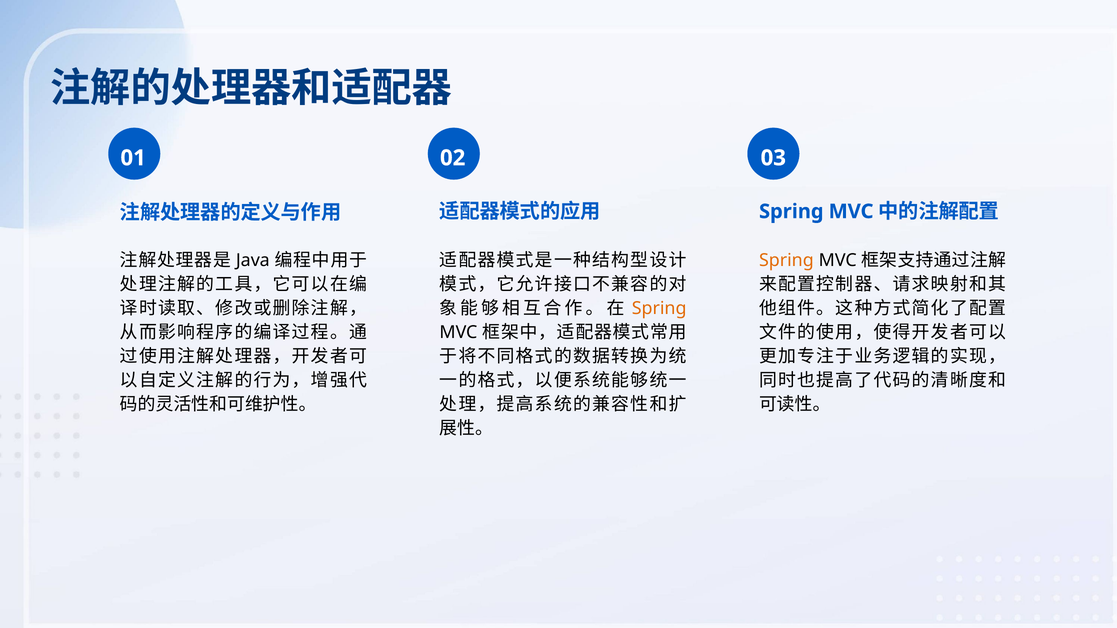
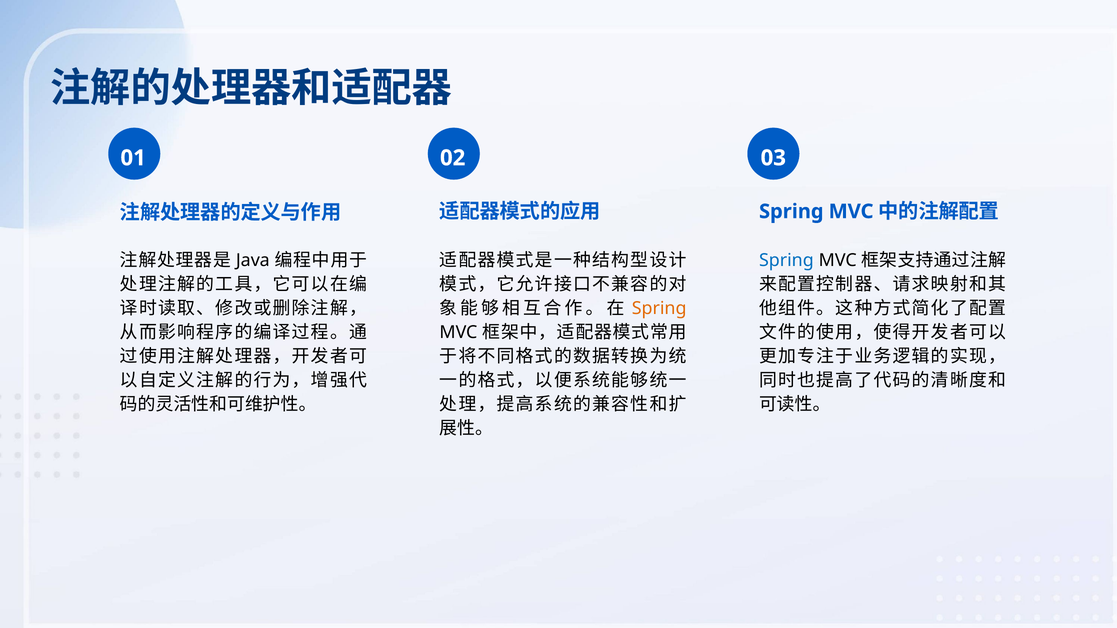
Spring colour: orange -> blue (786, 261)
